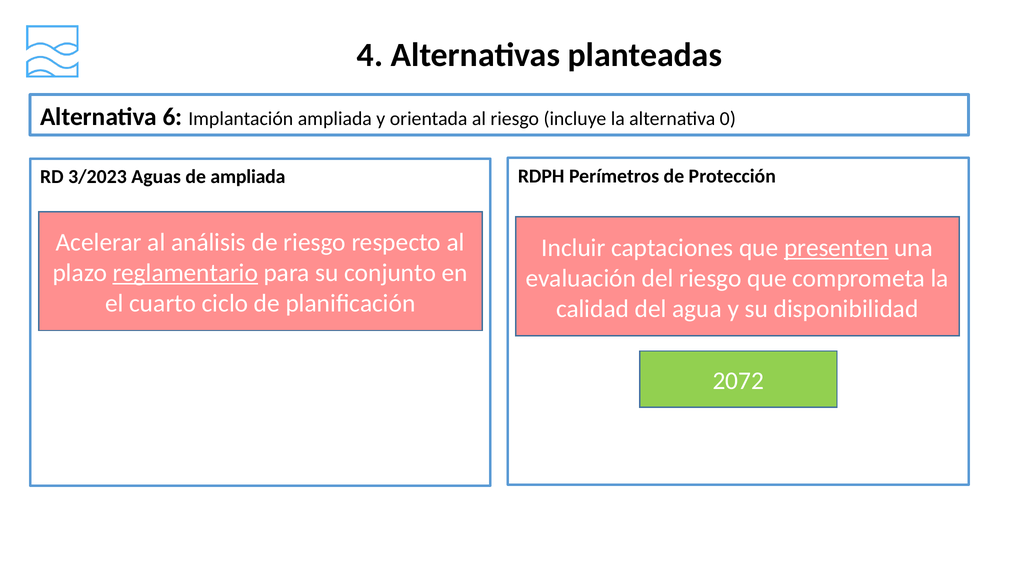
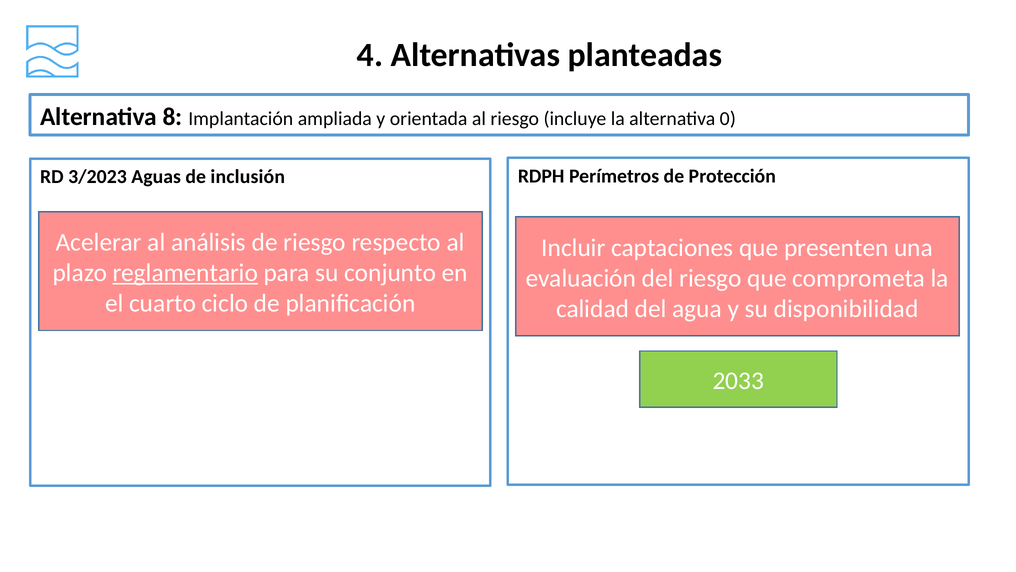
6: 6 -> 8 (173, 117)
de ampliada: ampliada -> inclusión (248, 177)
presenten underline: present -> none (836, 247)
2072: 2072 -> 2033 (738, 381)
